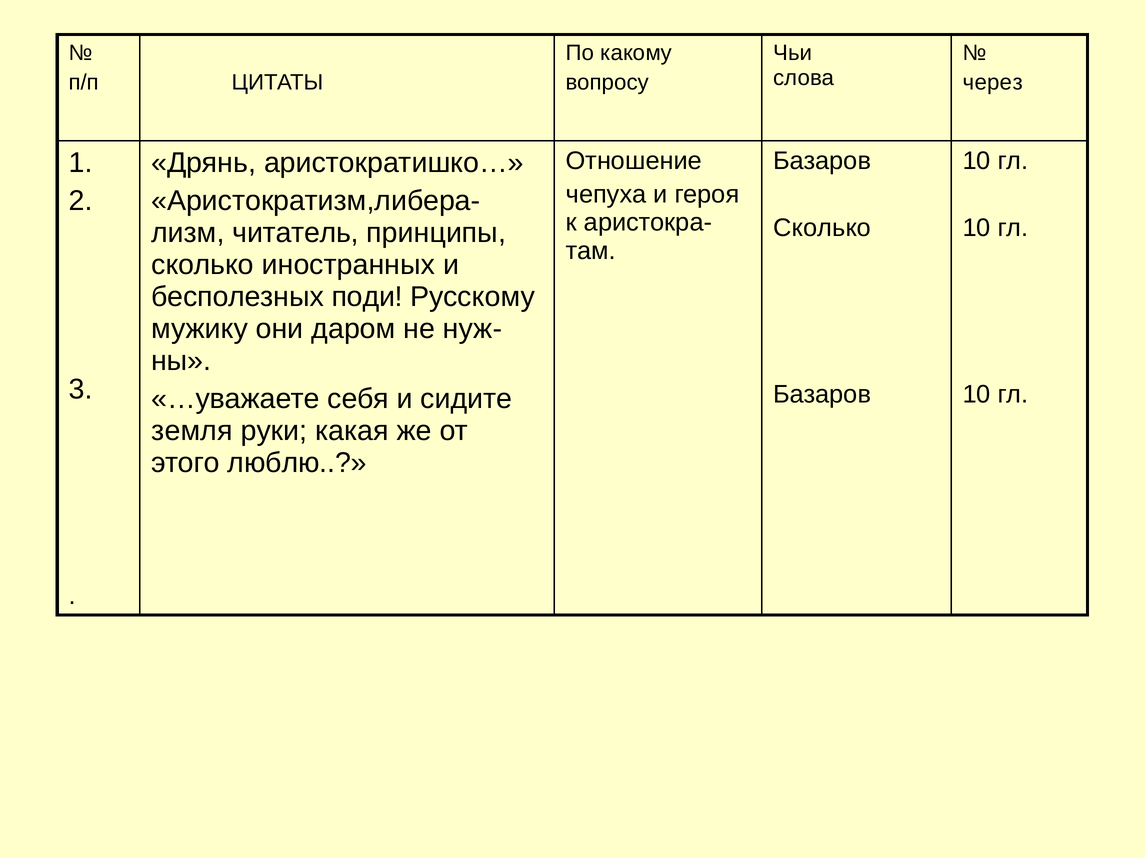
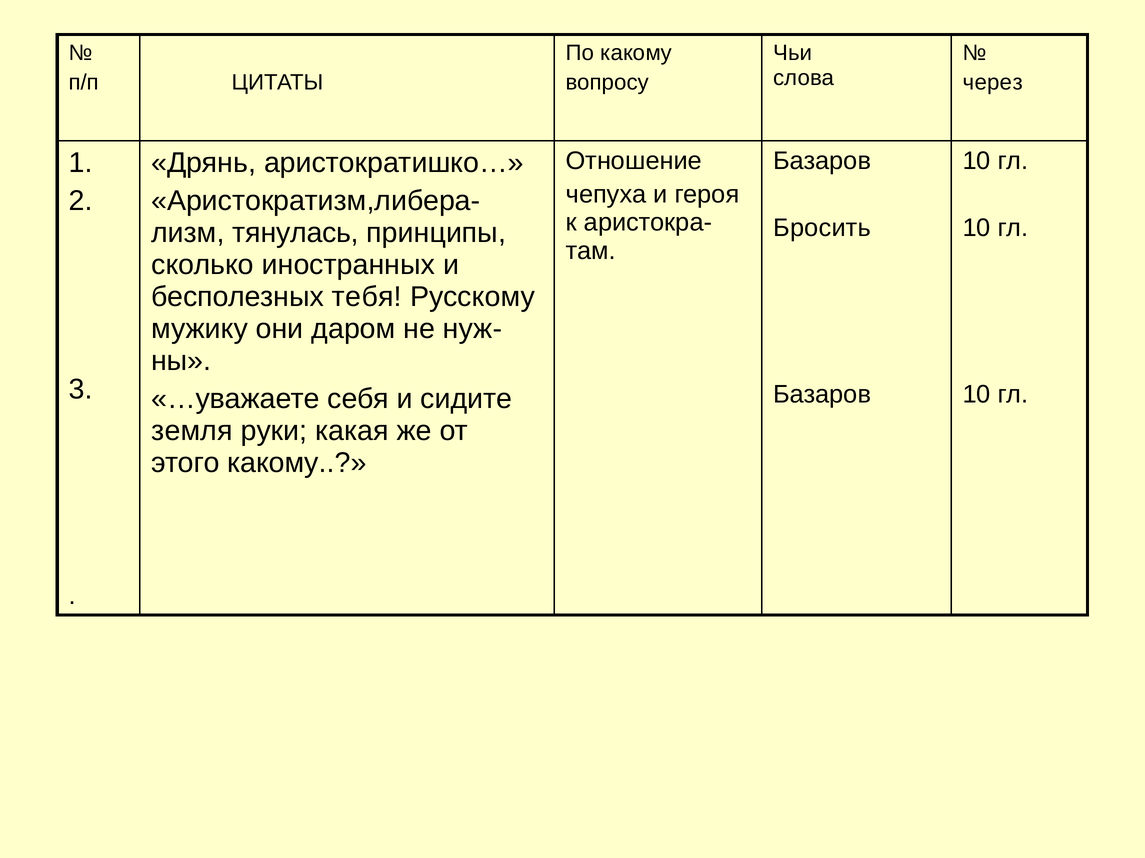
Сколько: Сколько -> Бросить (822, 228)
читатель: читатель -> тянулась (296, 233)
поди: поди -> тебя (367, 297)
этого люблю: люблю -> какому (297, 463)
